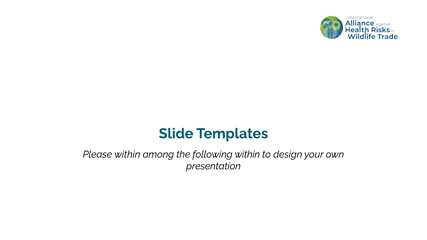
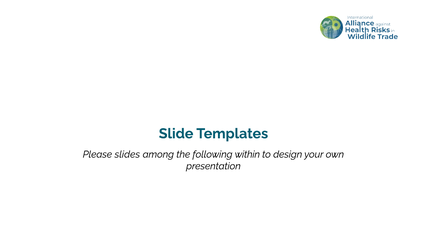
Please within: within -> slides (127, 154)
